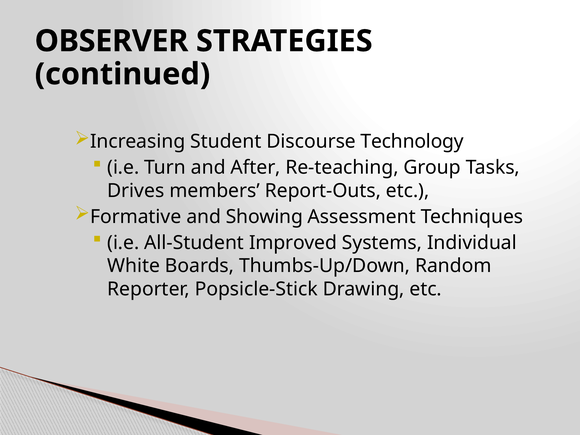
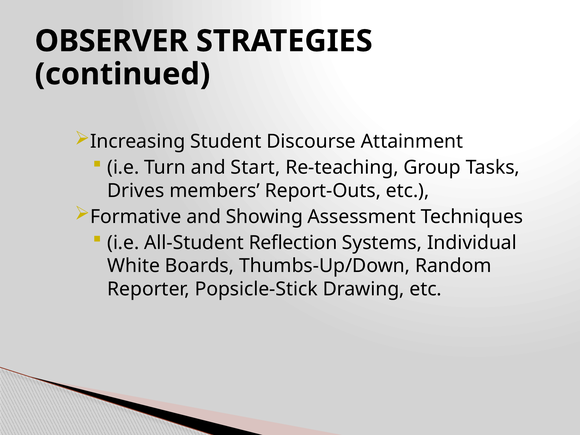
Technology: Technology -> Attainment (412, 141)
After: After -> Start (255, 167)
Improved: Improved -> Reflection (293, 243)
